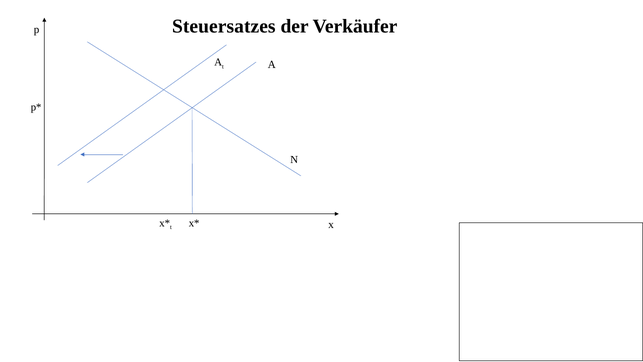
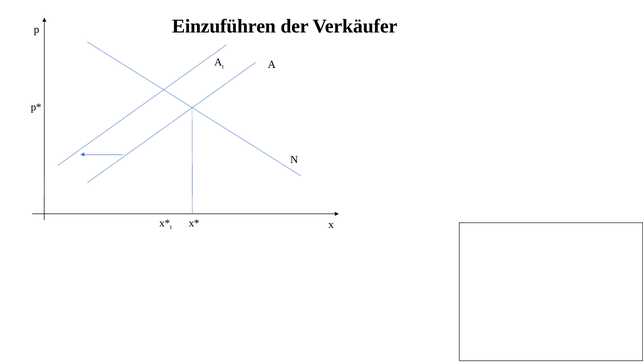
Steuersatzes: Steuersatzes -> Einzuführen (224, 26)
